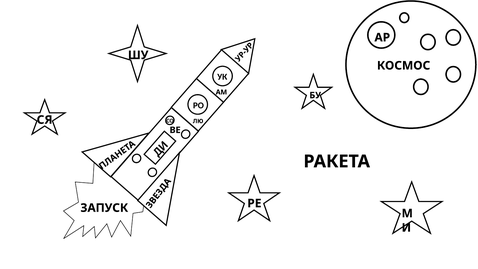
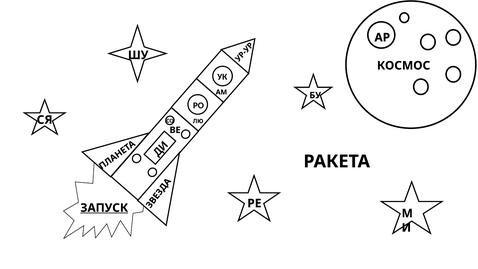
ЗАПУСК underline: none -> present (104, 208)
